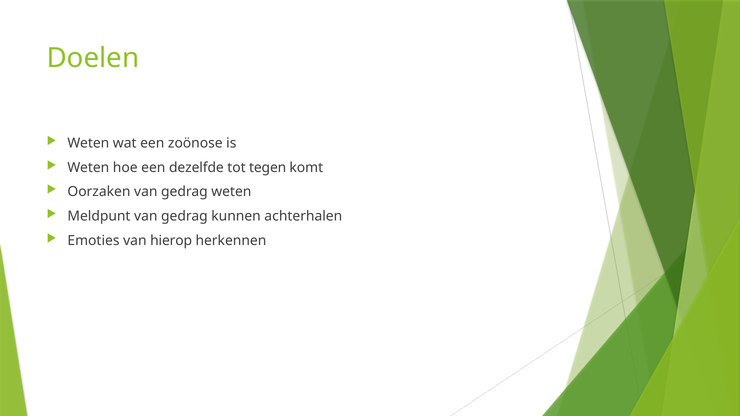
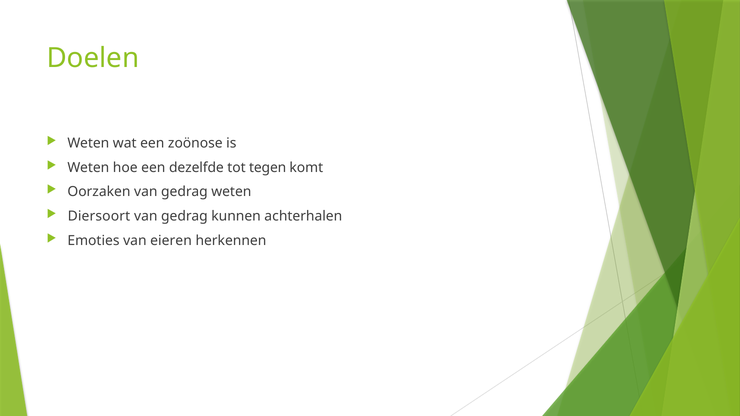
Meldpunt: Meldpunt -> Diersoort (99, 216)
hierop: hierop -> eieren (171, 241)
